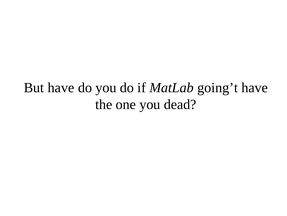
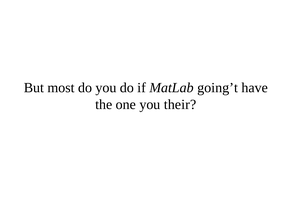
But have: have -> most (61, 87)
dead: dead -> their (180, 104)
